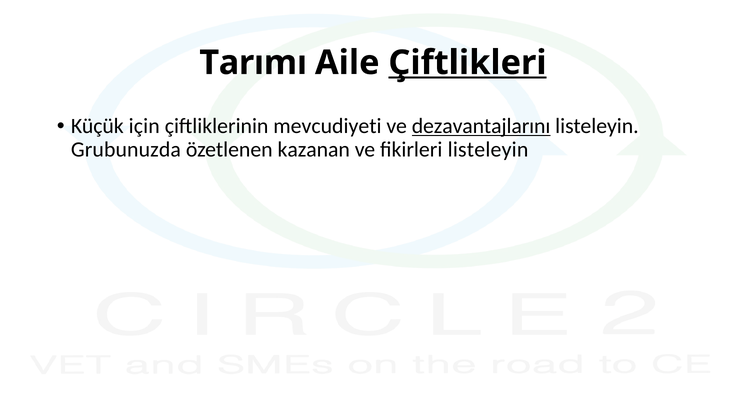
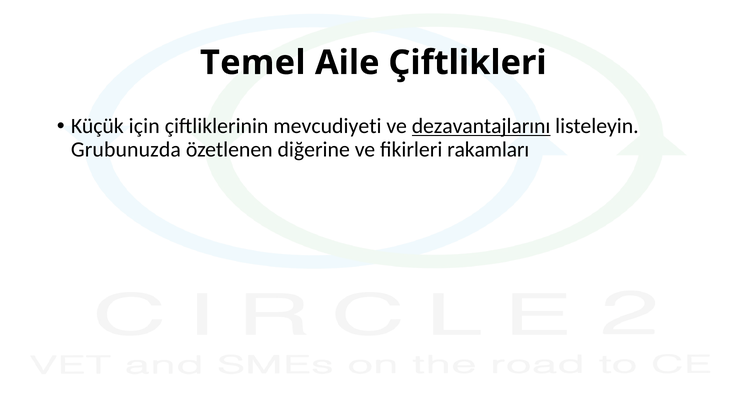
Tarımı: Tarımı -> Temel (253, 63)
Çiftlikleri underline: present -> none (467, 63)
kazanan: kazanan -> diğerine (314, 150)
fikirleri listeleyin: listeleyin -> rakamları (488, 150)
